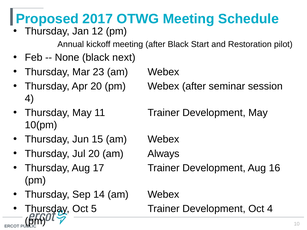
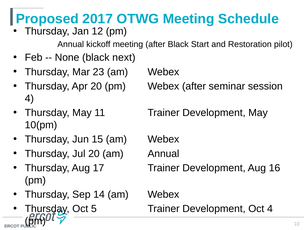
am Always: Always -> Annual (163, 154)
